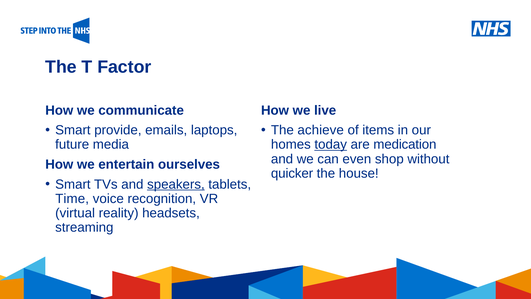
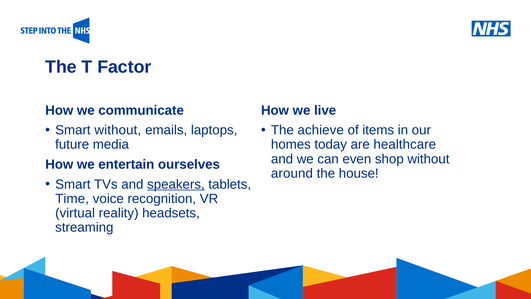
Smart provide: provide -> without (118, 130)
today underline: present -> none (331, 144)
medication: medication -> healthcare (405, 144)
quicker: quicker -> around (292, 173)
